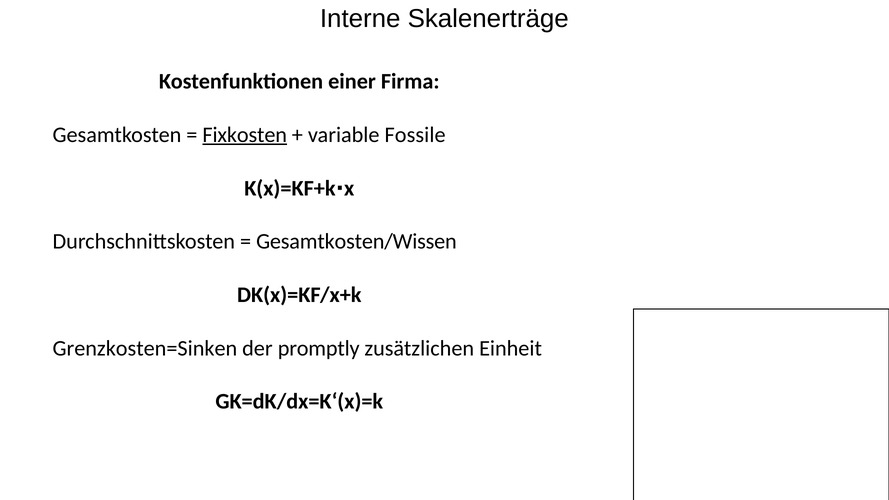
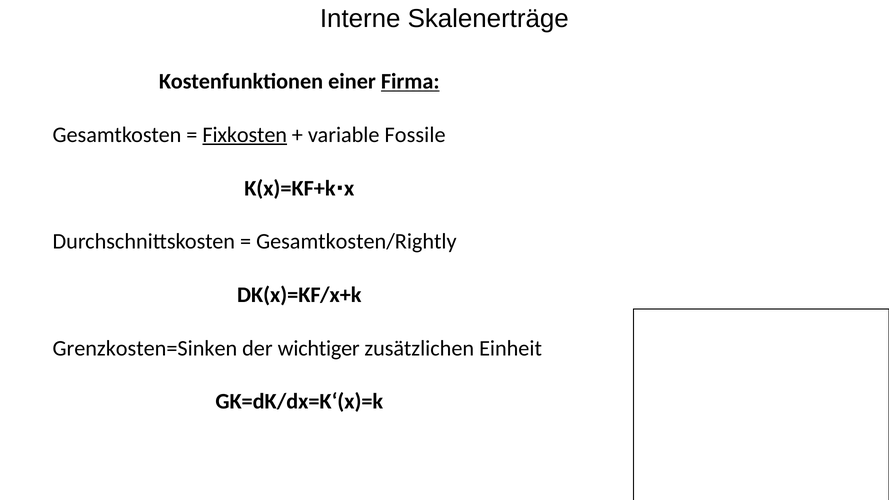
Firma underline: none -> present (410, 82)
Gesamtkosten/Wissen: Gesamtkosten/Wissen -> Gesamtkosten/Rightly (356, 242)
promptly: promptly -> wichtiger (319, 348)
